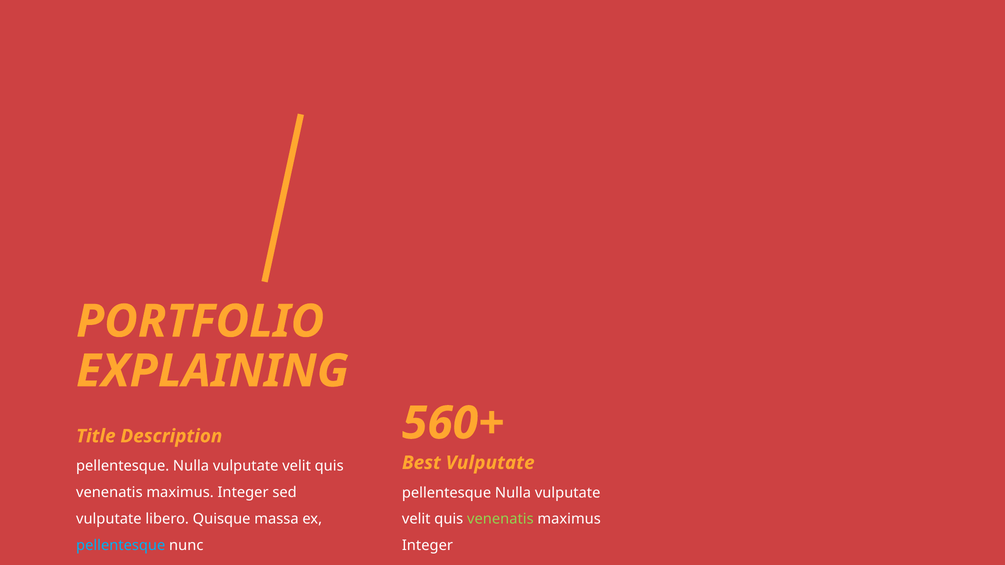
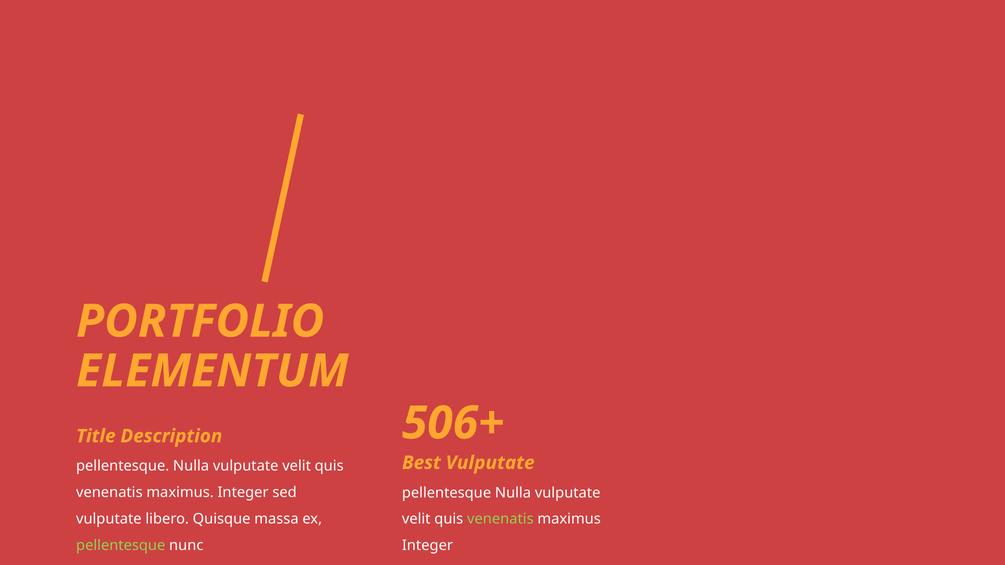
EXPLAINING: EXPLAINING -> ELEMENTUM (212, 371)
560+: 560+ -> 506+ (453, 423)
pellentesque colour: light blue -> light green (121, 545)
